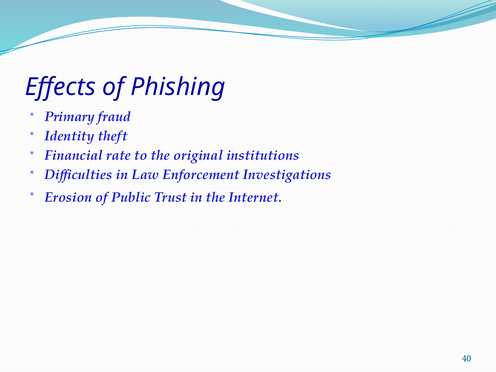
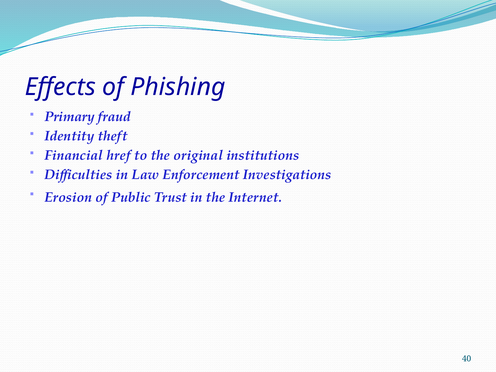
rate: rate -> href (119, 155)
